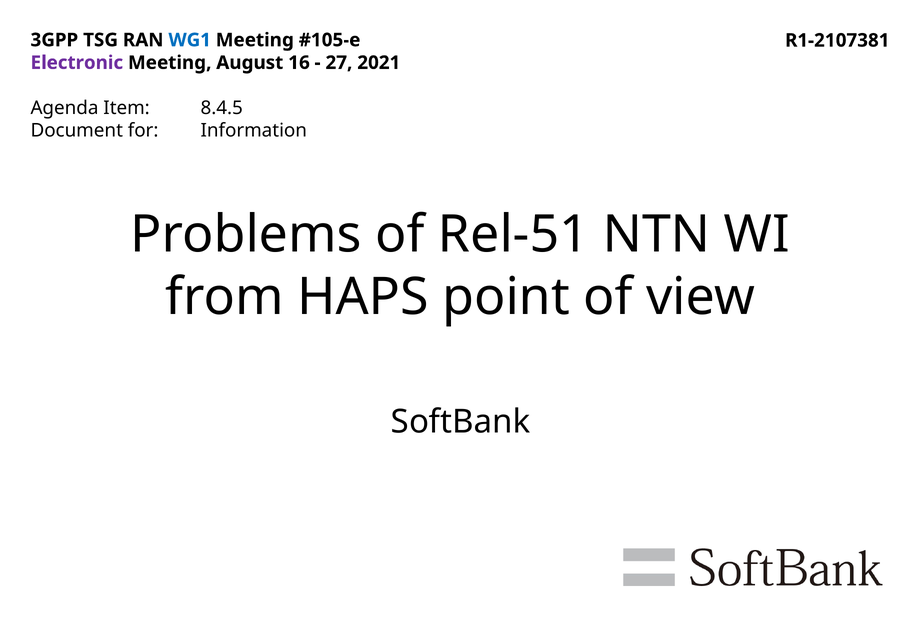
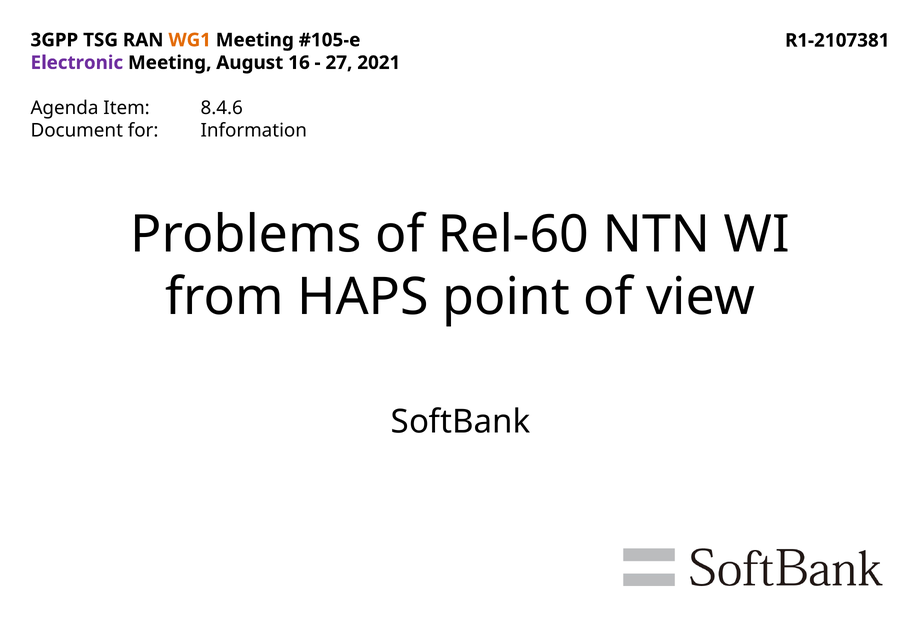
WG1 colour: blue -> orange (190, 40)
8.4.5: 8.4.5 -> 8.4.6 (222, 108)
Rel-51: Rel-51 -> Rel-60 (513, 234)
